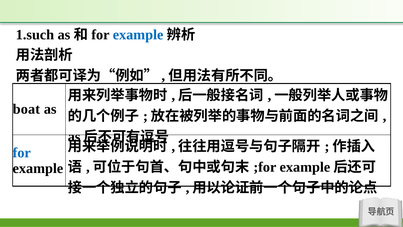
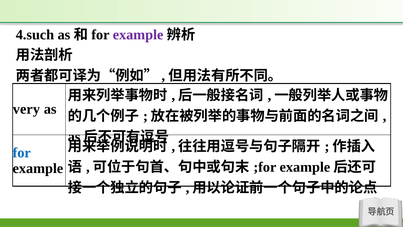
1.such: 1.such -> 4.such (35, 35)
example colour: blue -> purple (138, 35)
boat: boat -> very (26, 109)
